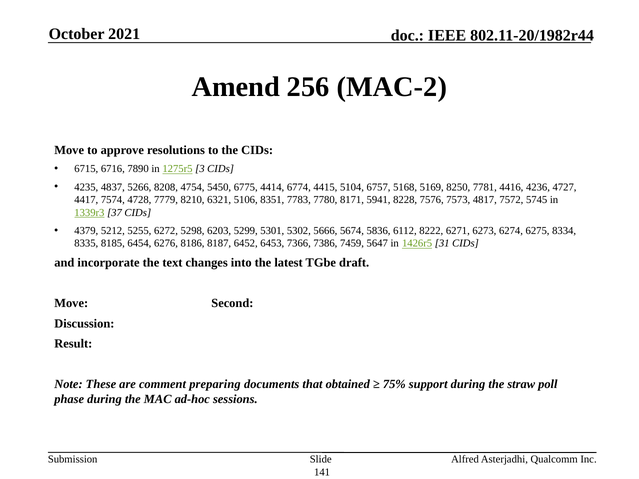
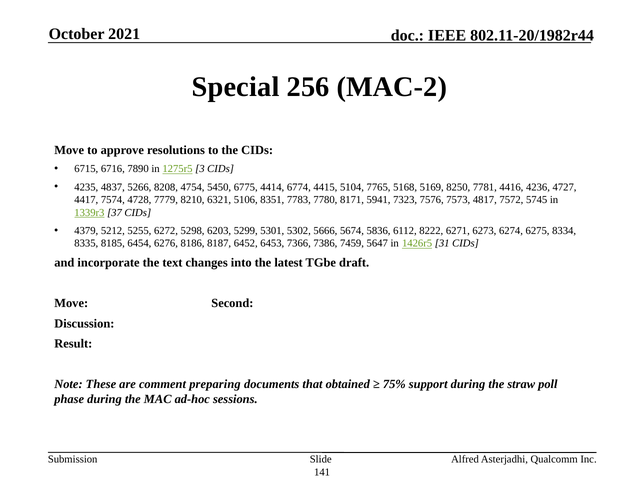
Amend: Amend -> Special (236, 87)
6757: 6757 -> 7765 (379, 187)
8228: 8228 -> 7323 (405, 200)
